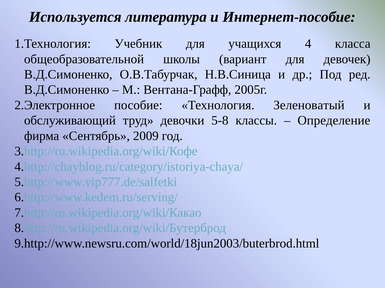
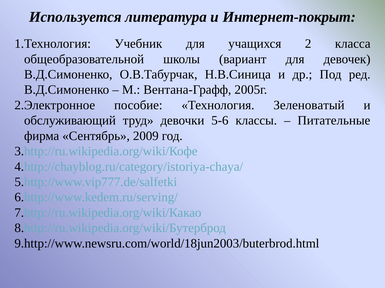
Интернет-пособие: Интернет-пособие -> Интернет-покрыт (289, 17)
4: 4 -> 2 (308, 44)
5-8: 5-8 -> 5-6 (220, 121)
Определение: Определение -> Питательные (334, 121)
